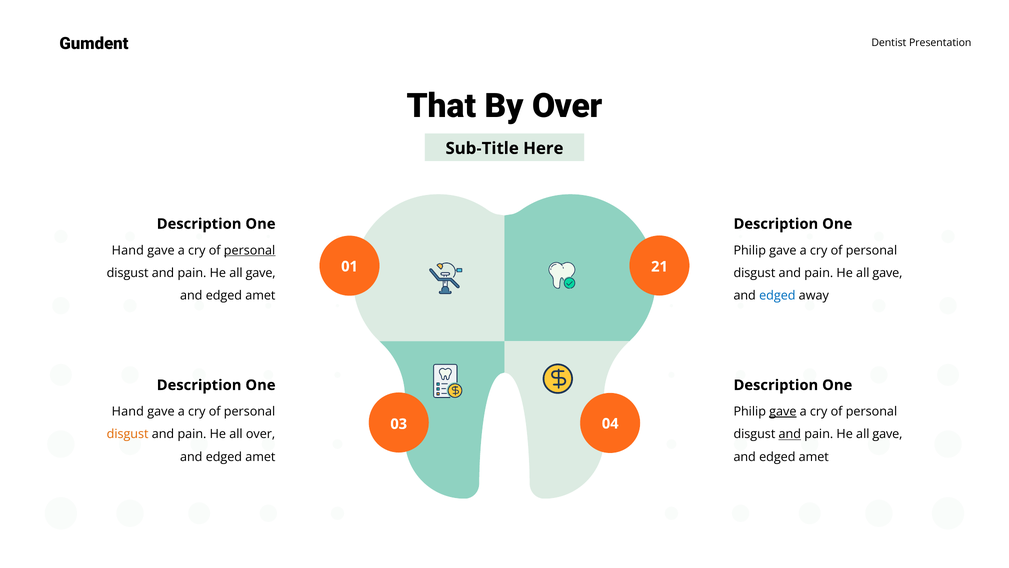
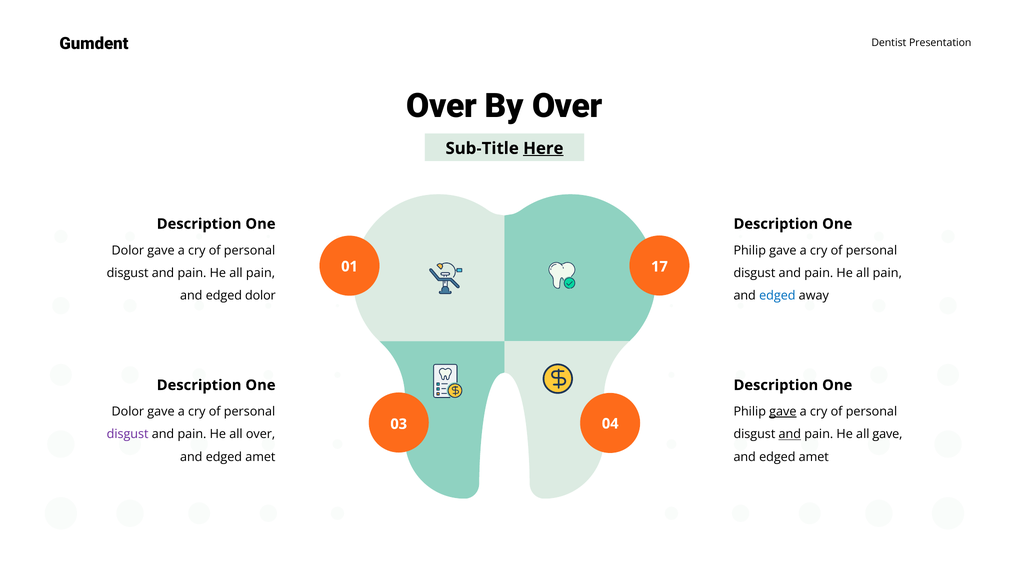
That: That -> Over (442, 106)
Here underline: none -> present (543, 148)
Hand: Hand -> Dolor (128, 250)
personal underline: present -> none (250, 250)
21: 21 -> 17 (659, 266)
gave: gave -> pain (260, 273)
gave: gave -> pain (887, 273)
amet: amet -> dolor (260, 296)
Hand: Hand -> Dolor (128, 411)
disgust colour: orange -> purple (128, 434)
